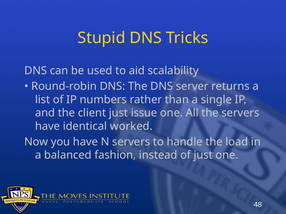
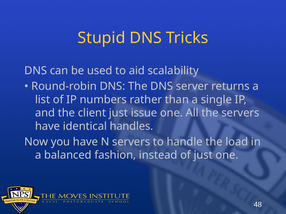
worked: worked -> handles (131, 126)
